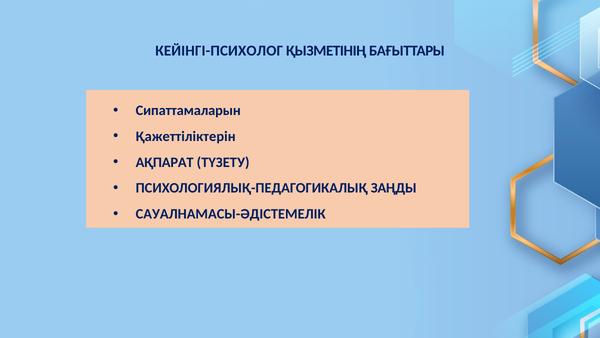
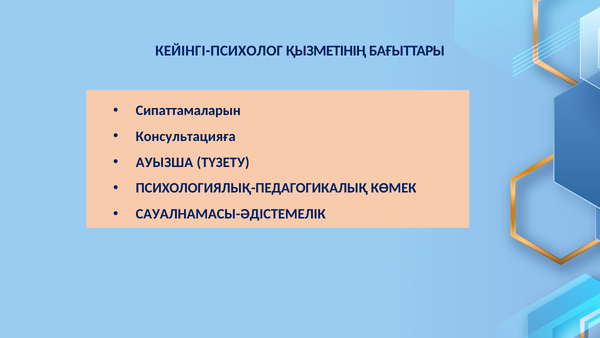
Қажеттіліктерін: Қажеттіліктерін -> Консультацияға (186, 136)
АҚПАРАТ: АҚПАРАТ -> АУЫЗША (164, 162)
ЗАҢДЫ: ЗАҢДЫ -> КӨМЕК (394, 188)
